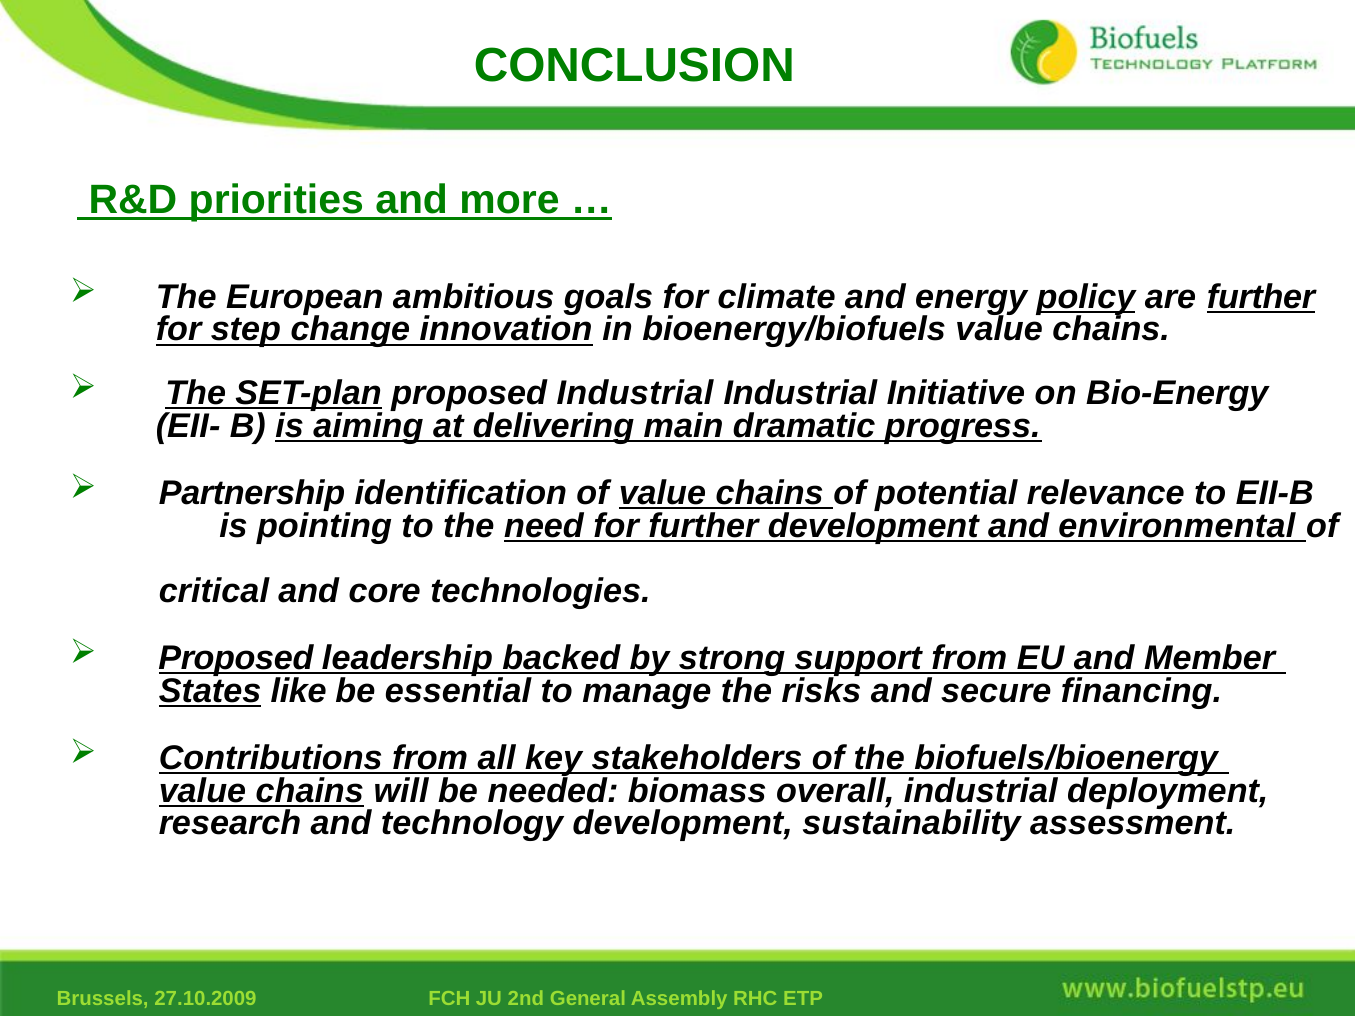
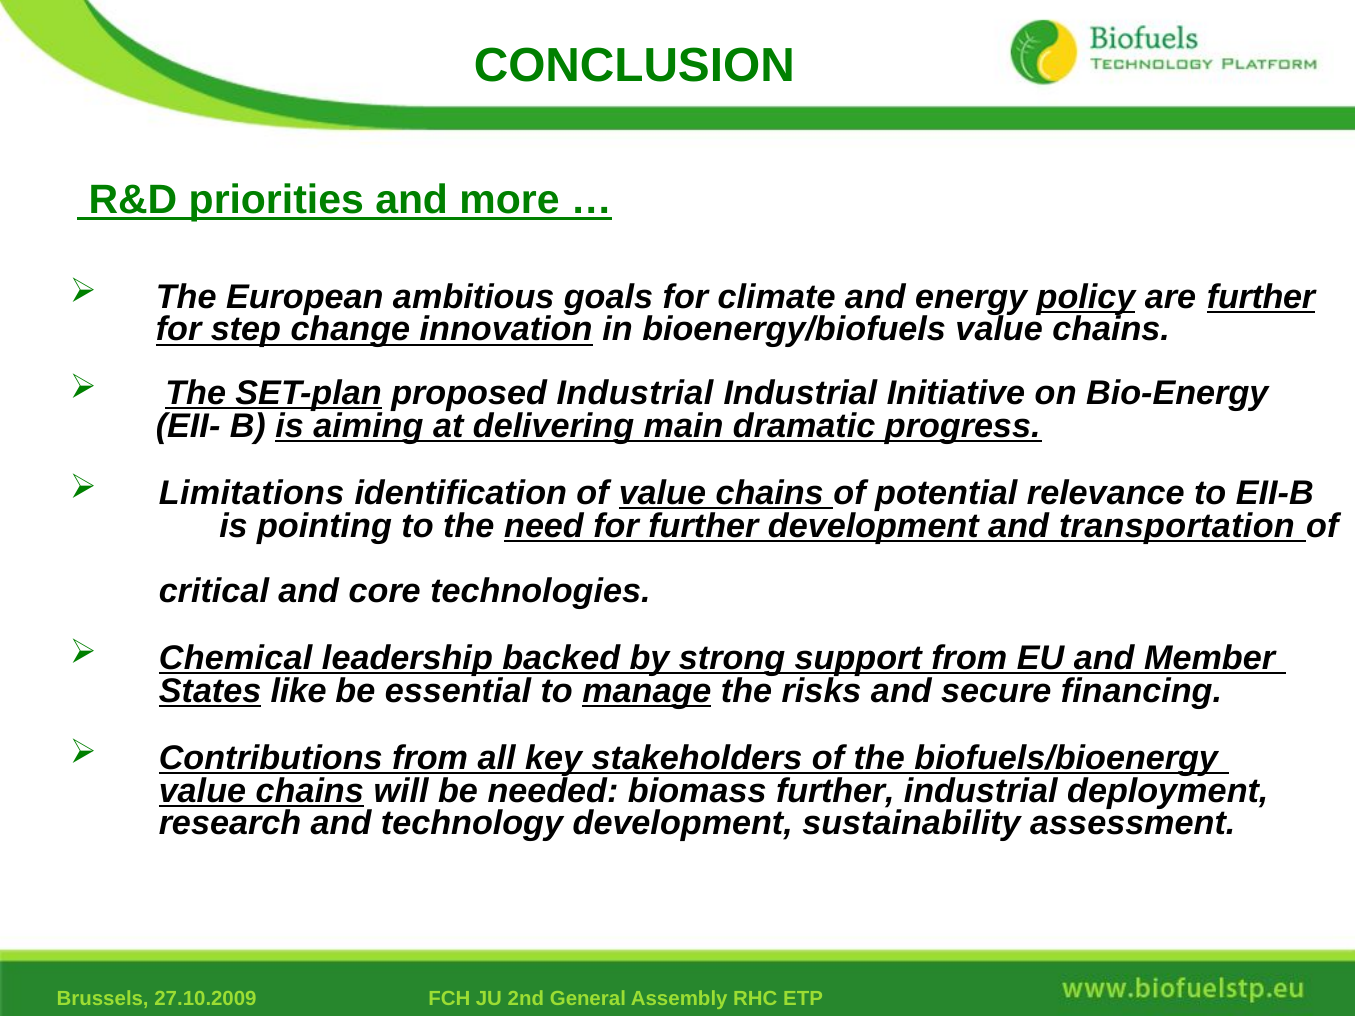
Partnership: Partnership -> Limitations (252, 493)
environmental: environmental -> transportation (1177, 526)
Proposed: Proposed -> Chemical (236, 658)
manage underline: none -> present (647, 691)
biomass overall: overall -> further (835, 791)
